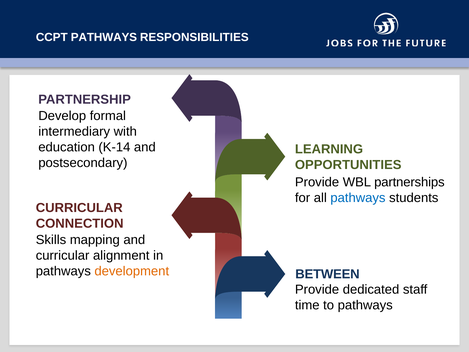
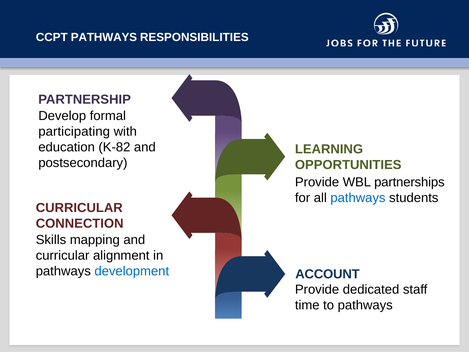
intermediary: intermediary -> participating (74, 132)
K-14: K-14 -> K-82 (114, 147)
development colour: orange -> blue (132, 271)
BETWEEN: BETWEEN -> ACCOUNT (327, 274)
